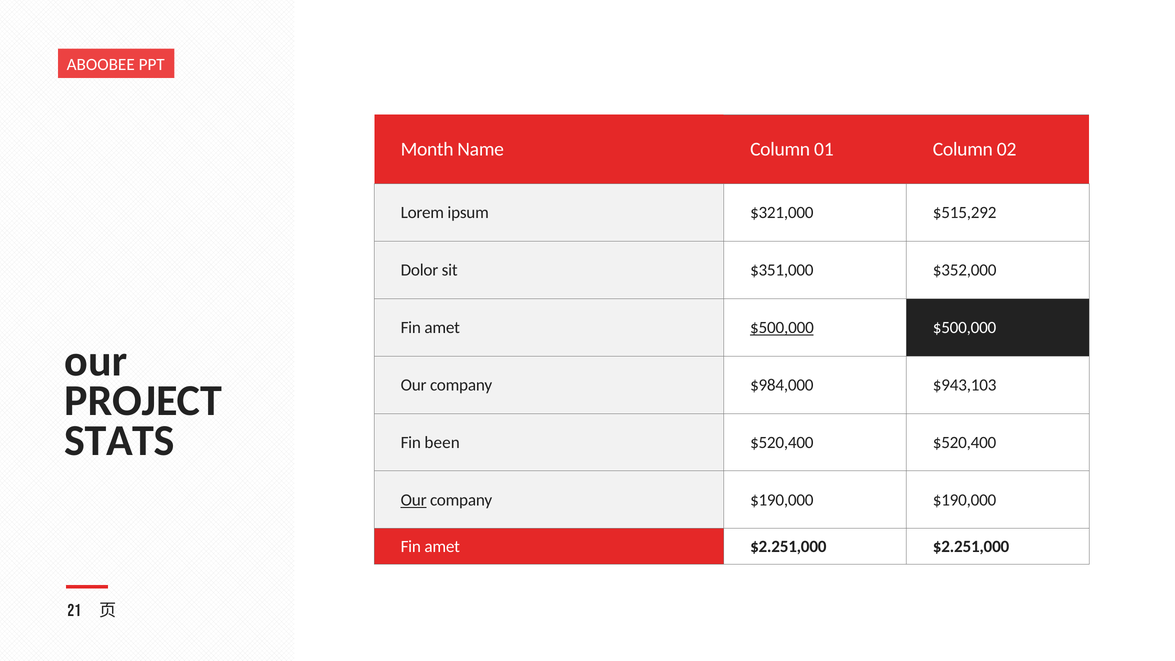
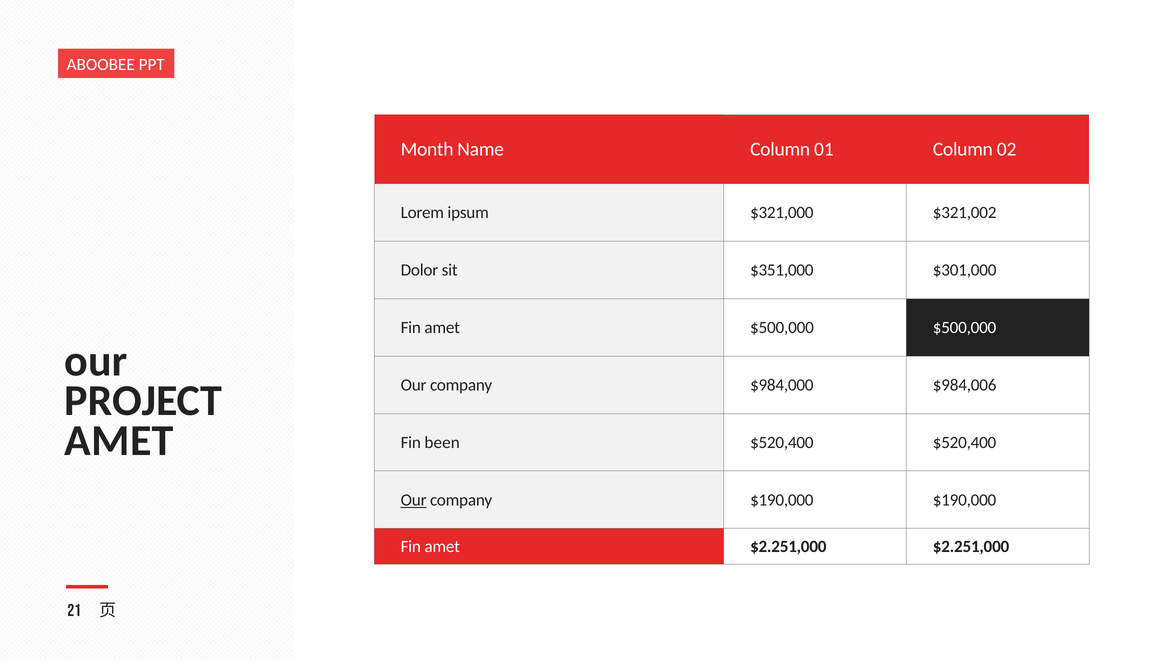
$515,292: $515,292 -> $321,002 (965, 213)
$352,000: $352,000 -> $301,000 (965, 270)
$500,000 underline: present -> none (782, 328)
$943,103: $943,103 -> $984,006 (965, 385)
STATS: STATS -> AMET (119, 440)
